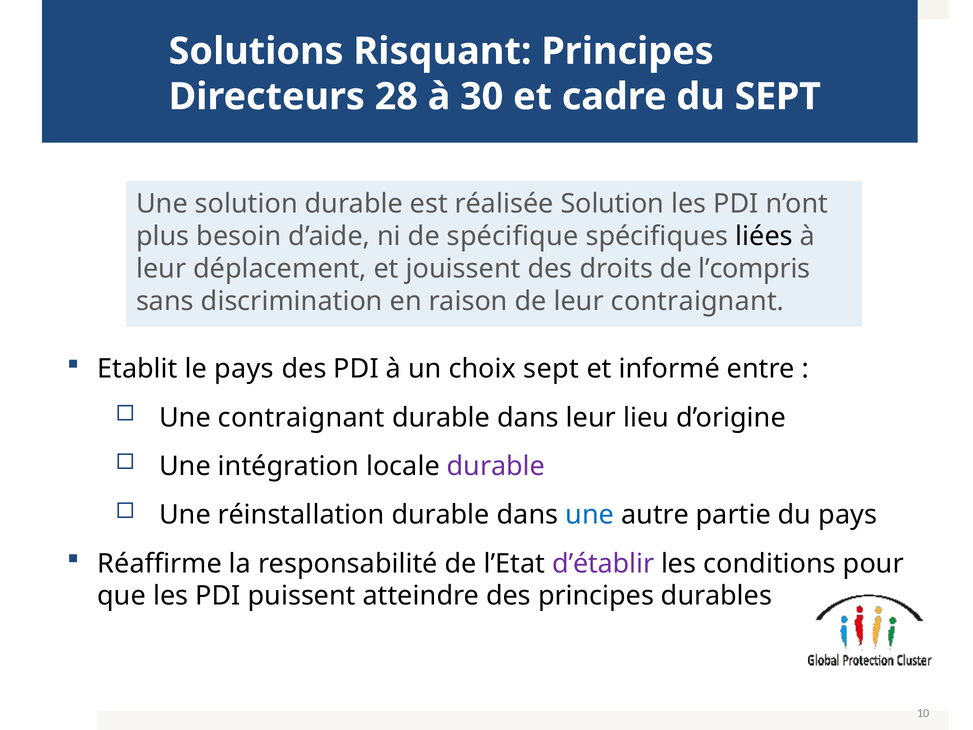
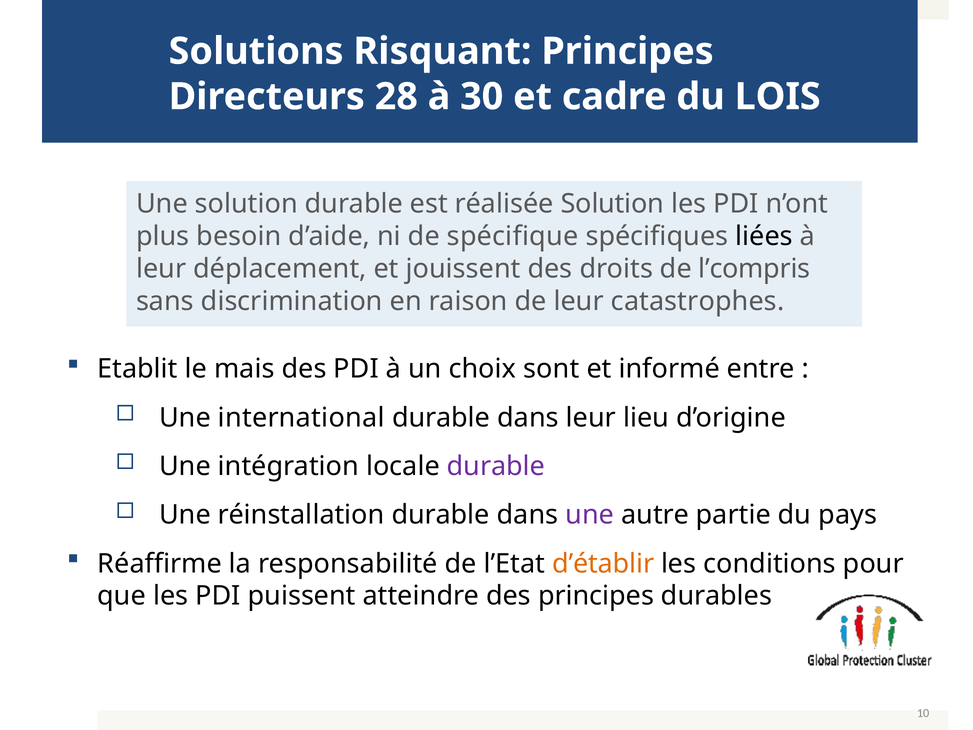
du SEPT: SEPT -> LOIS (778, 97)
leur contraignant: contraignant -> catastrophes (698, 301)
le pays: pays -> mais (244, 369)
choix sept: sept -> sont (551, 369)
Une contraignant: contraignant -> international (301, 417)
une colour: blue -> purple (590, 515)
d’établir colour: purple -> orange (603, 563)
